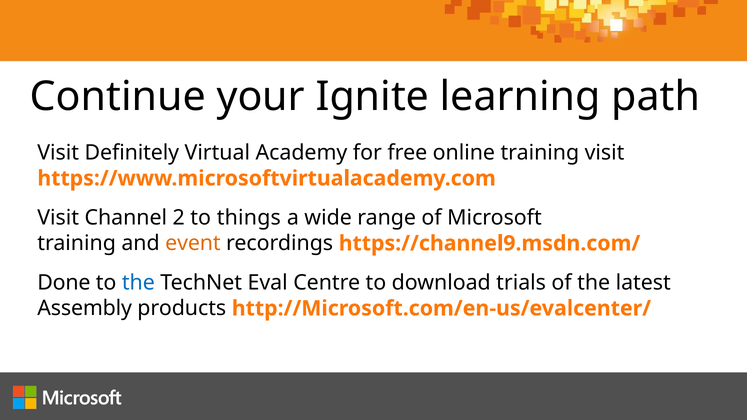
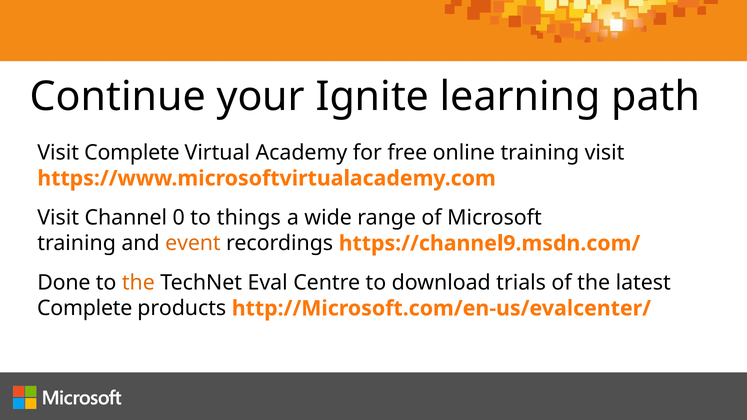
Visit Definitely: Definitely -> Complete (132, 153)
2: 2 -> 0 (179, 218)
the colour: blue -> orange (138, 283)
Assembly: Assembly -> Complete (85, 308)
